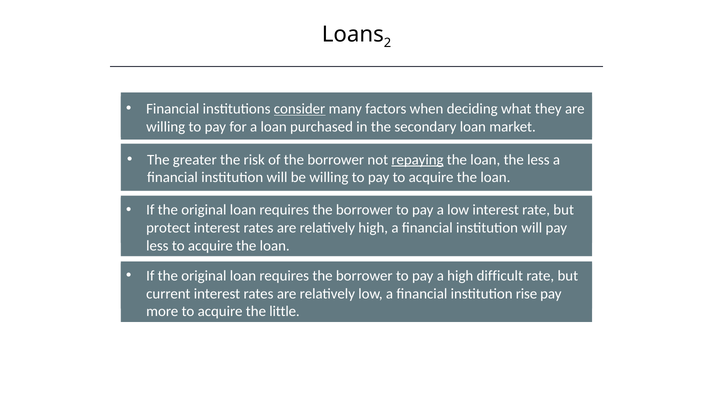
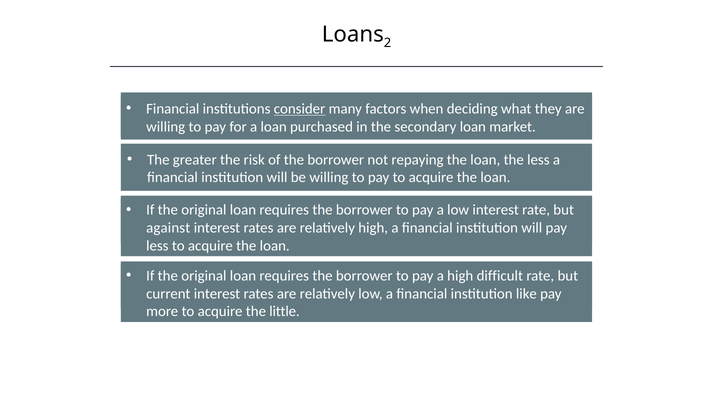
repaying underline: present -> none (417, 160)
protect: protect -> against (168, 228)
rise: rise -> like (526, 294)
